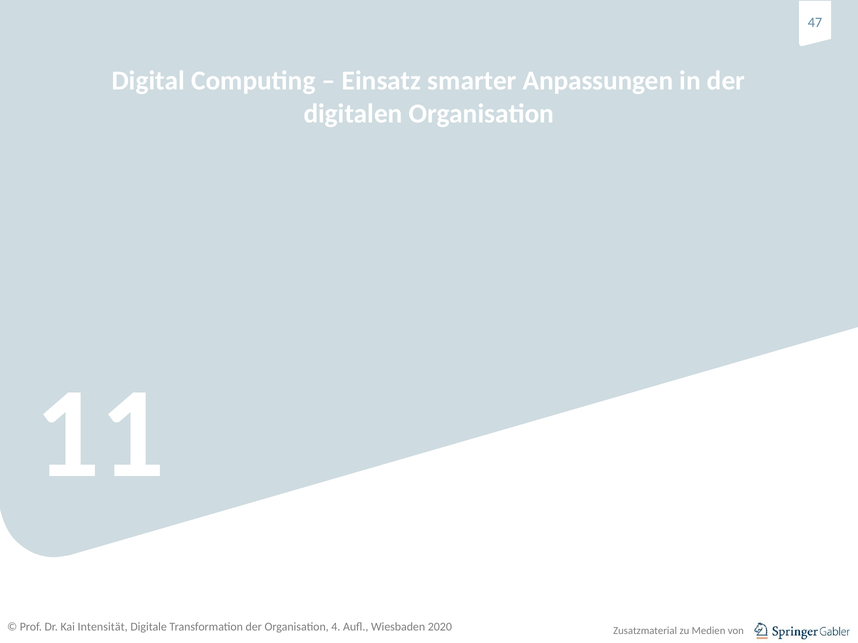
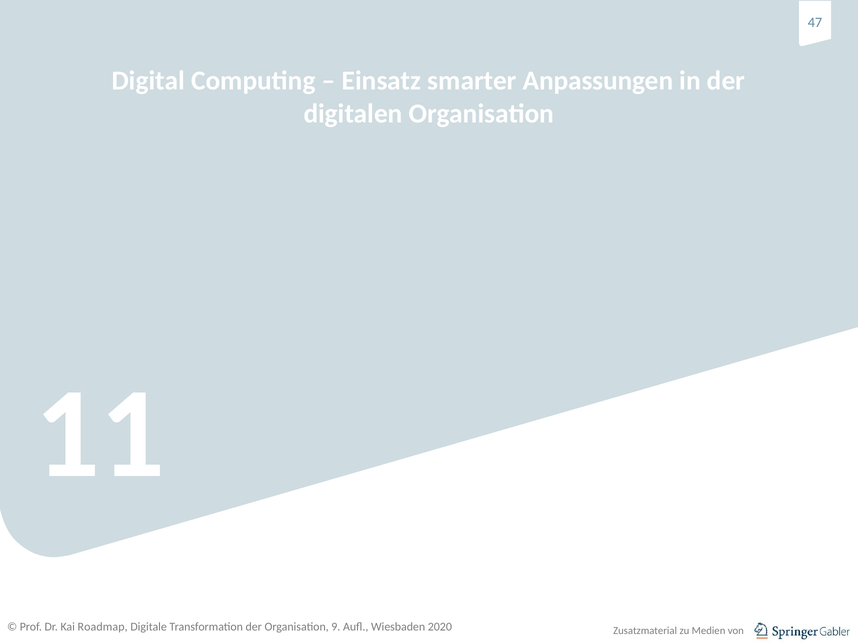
Intensität: Intensität -> Roadmap (103, 627)
4: 4 -> 9 (336, 627)
